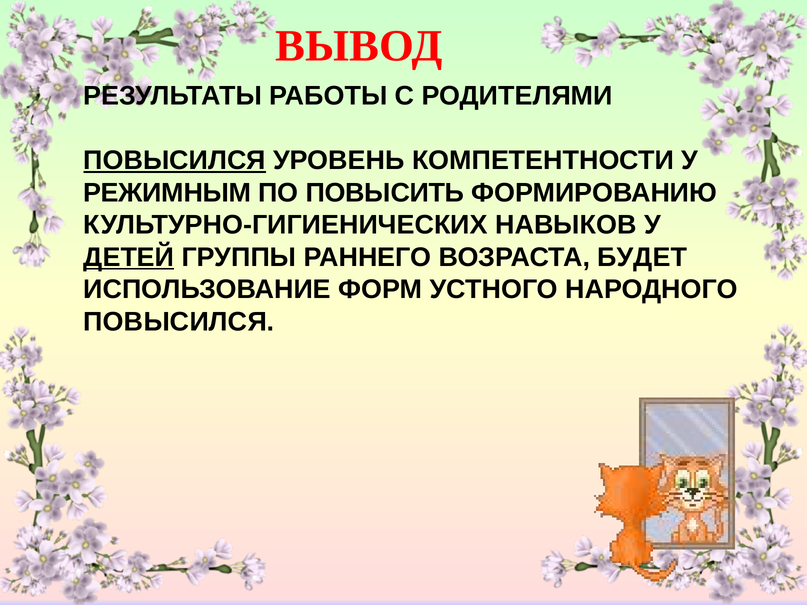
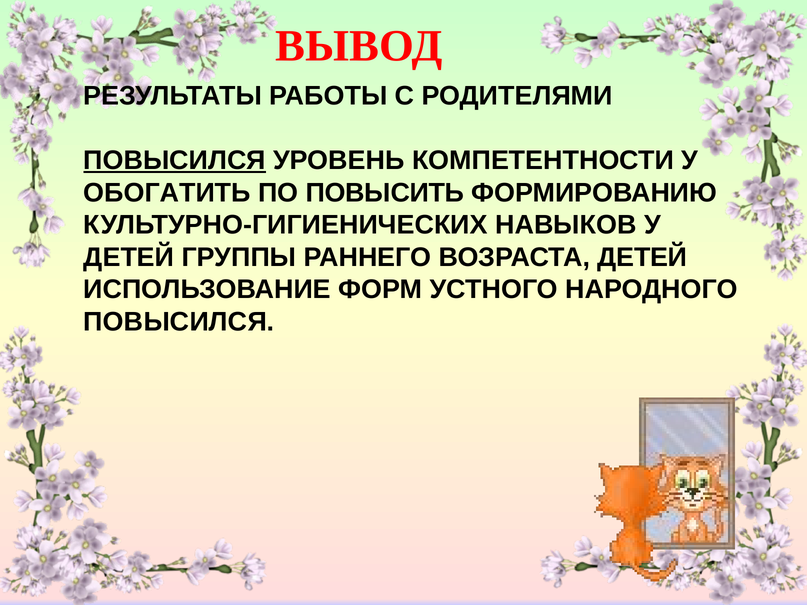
РЕЖИМНЫМ: РЕЖИМНЫМ -> ОБОГАТИТЬ (167, 193)
ДЕТЕЙ underline: present -> none (129, 257)
ВОЗРАСТА БУДЕТ: БУДЕТ -> ДЕТЕЙ (642, 257)
